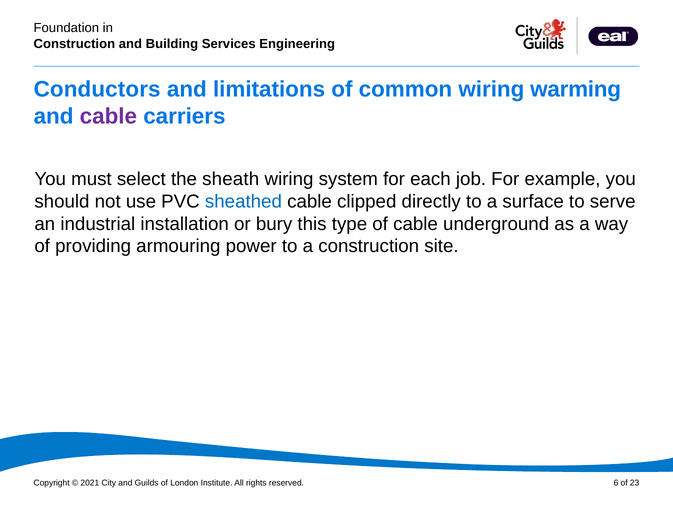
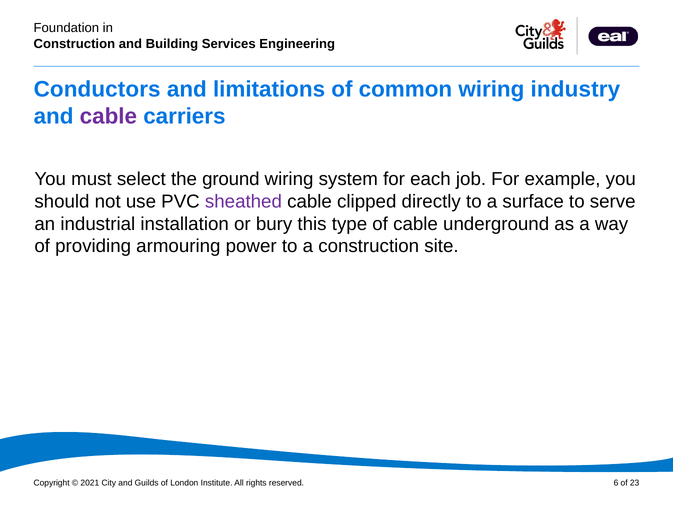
warming: warming -> industry (575, 89)
sheath: sheath -> ground (231, 179)
sheathed colour: blue -> purple (243, 201)
